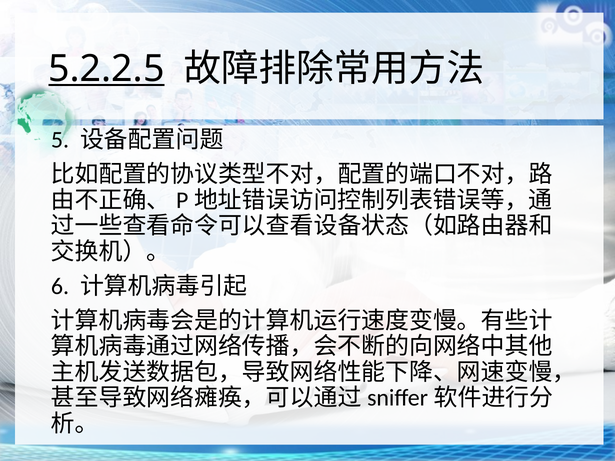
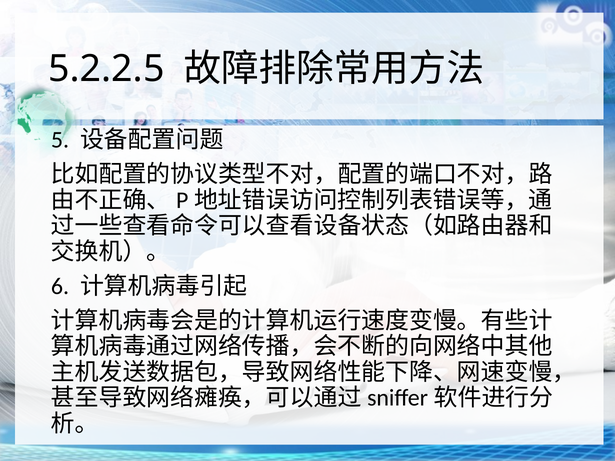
5.2.2.5 underline: present -> none (106, 69)
